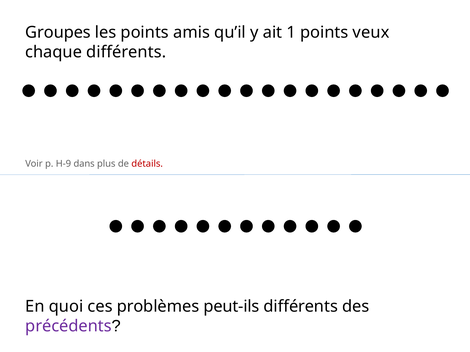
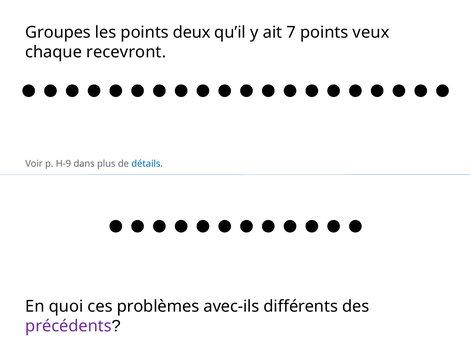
amis: amis -> deux (192, 32)
1: 1 -> 7 (291, 32)
chaque différents: différents -> recevront (126, 52)
détails colour: red -> blue (147, 164)
peut-ils: peut-ils -> avec-ils (231, 307)
